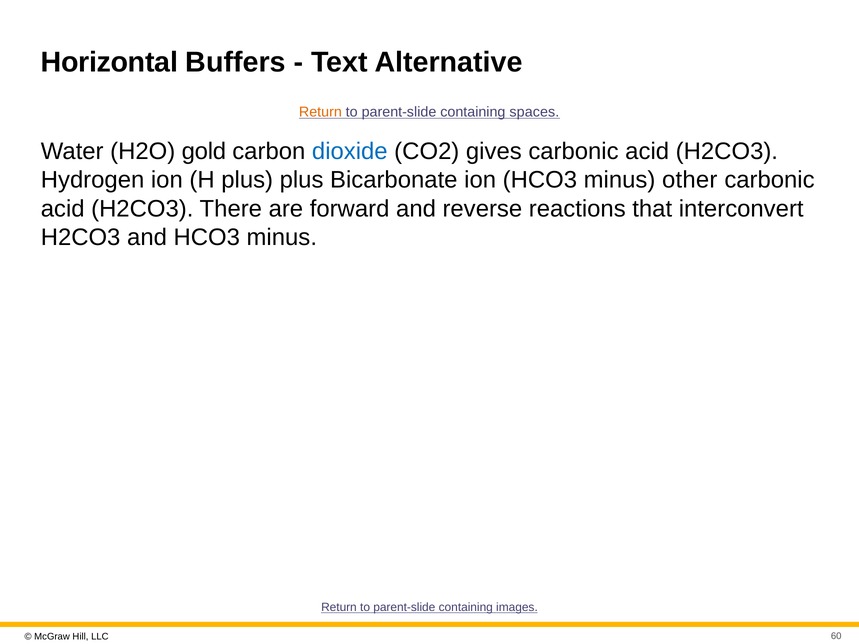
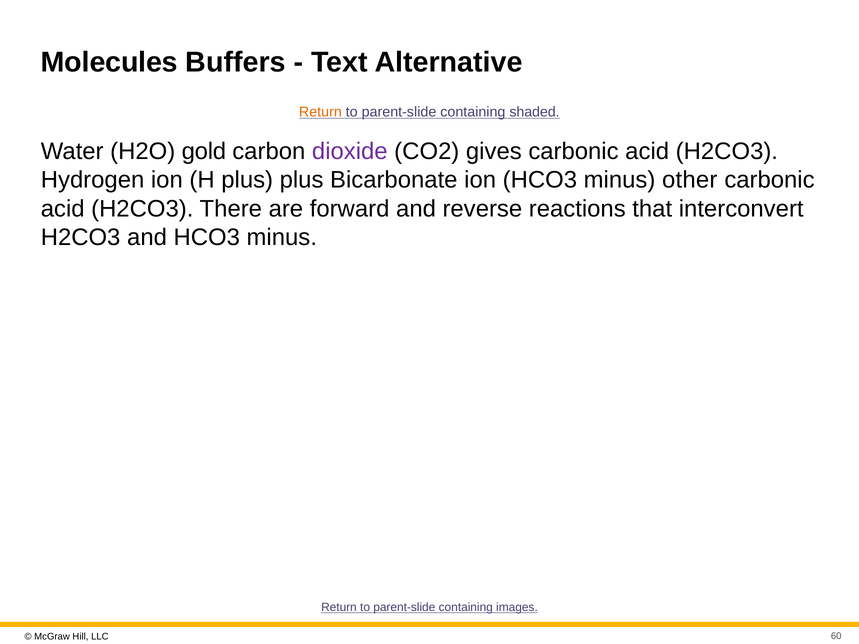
Horizontal: Horizontal -> Molecules (109, 63)
spaces: spaces -> shaded (535, 112)
dioxide colour: blue -> purple (350, 152)
